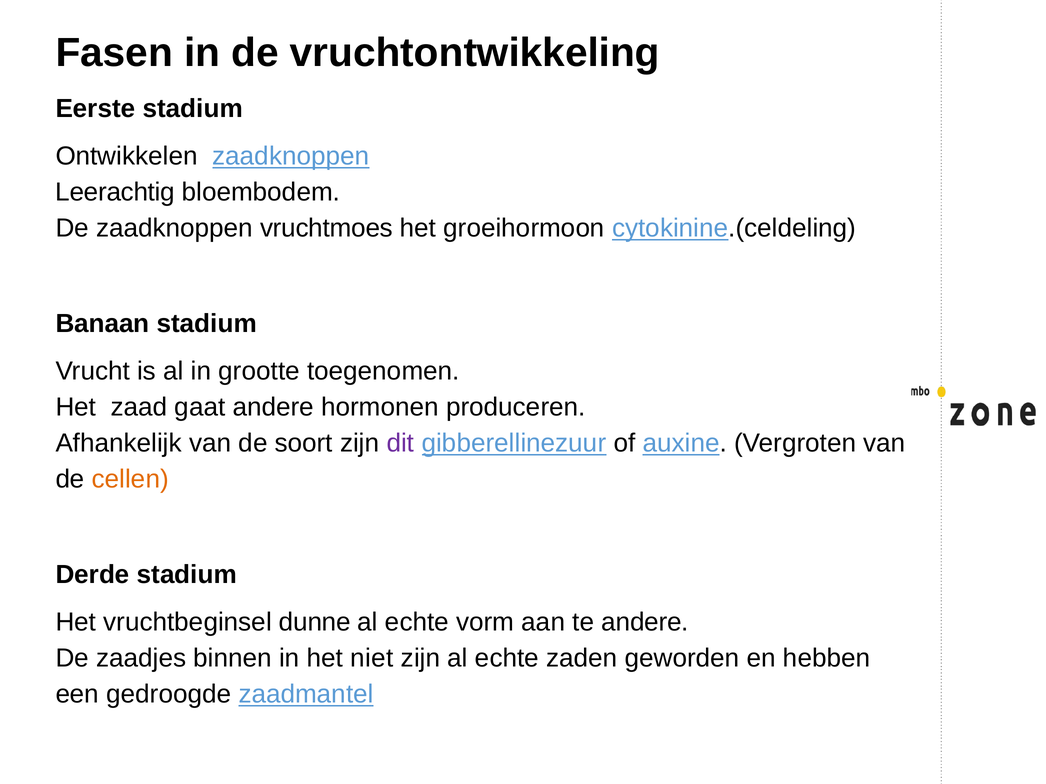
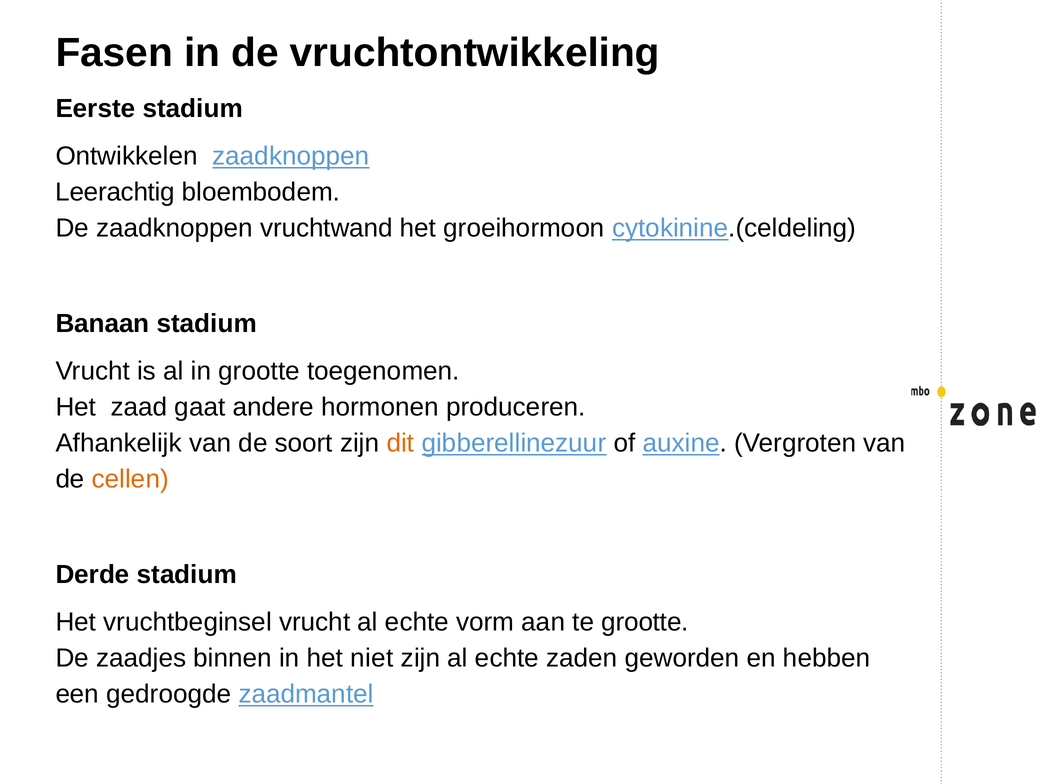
vruchtmoes: vruchtmoes -> vruchtwand (326, 228)
dit colour: purple -> orange (400, 443)
vruchtbeginsel dunne: dunne -> vrucht (315, 623)
te andere: andere -> grootte (645, 623)
